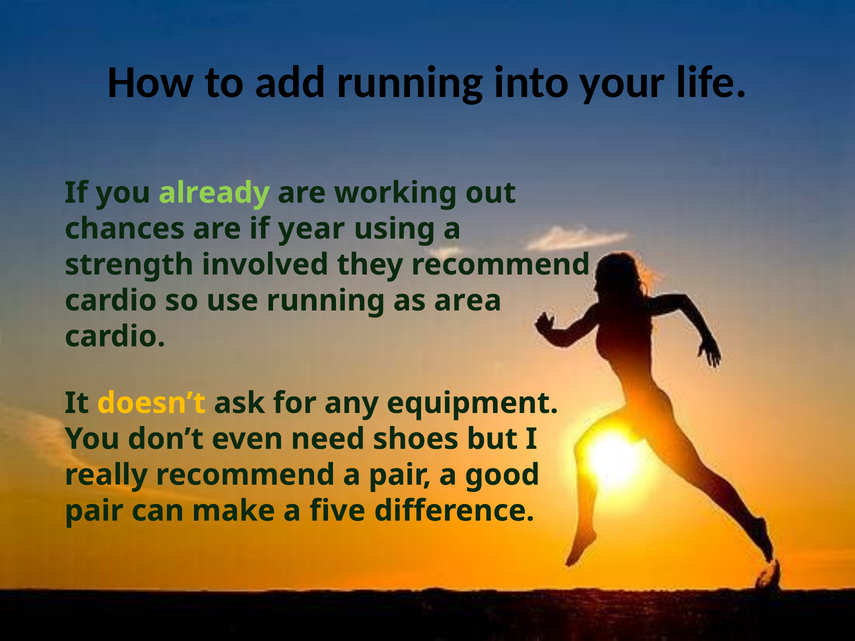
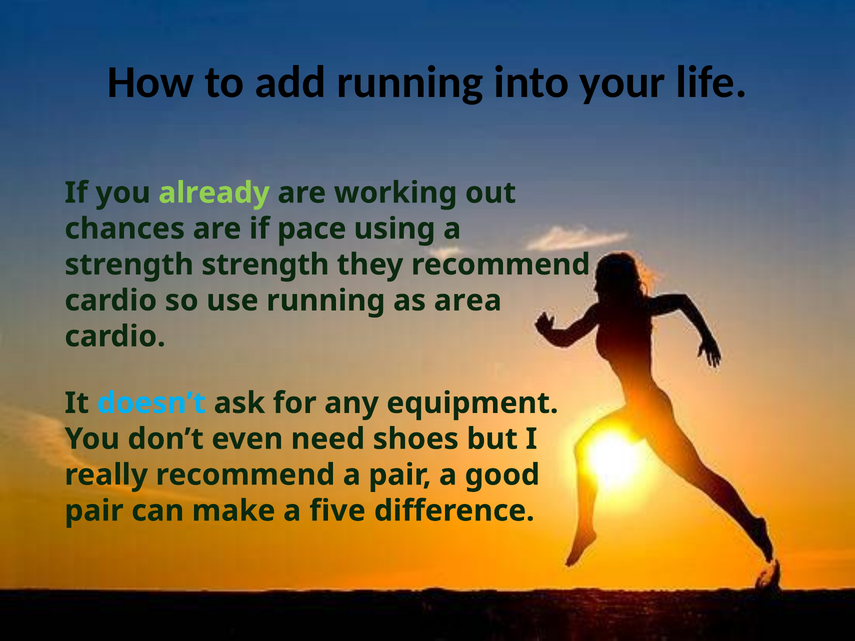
year: year -> pace (312, 229)
strength involved: involved -> strength (265, 265)
doesn’t colour: yellow -> light blue (151, 403)
